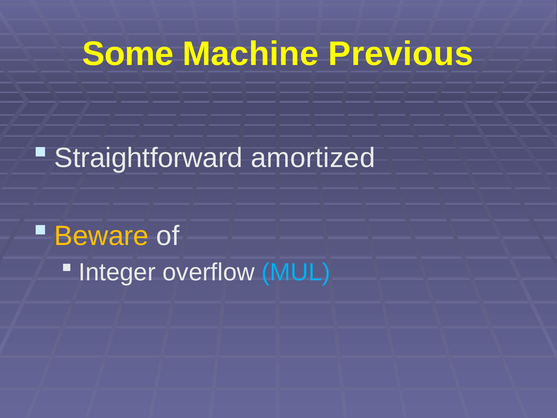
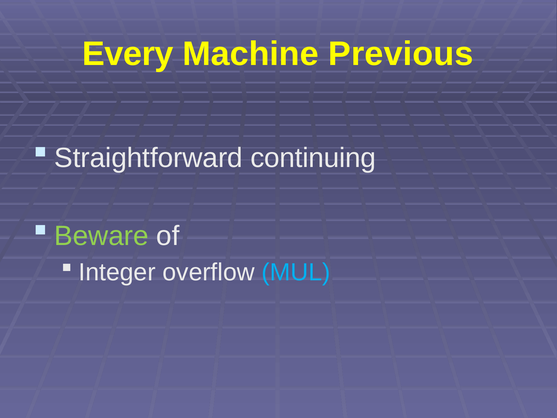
Some: Some -> Every (128, 54)
amortized: amortized -> continuing (313, 158)
Beware colour: yellow -> light green (101, 236)
